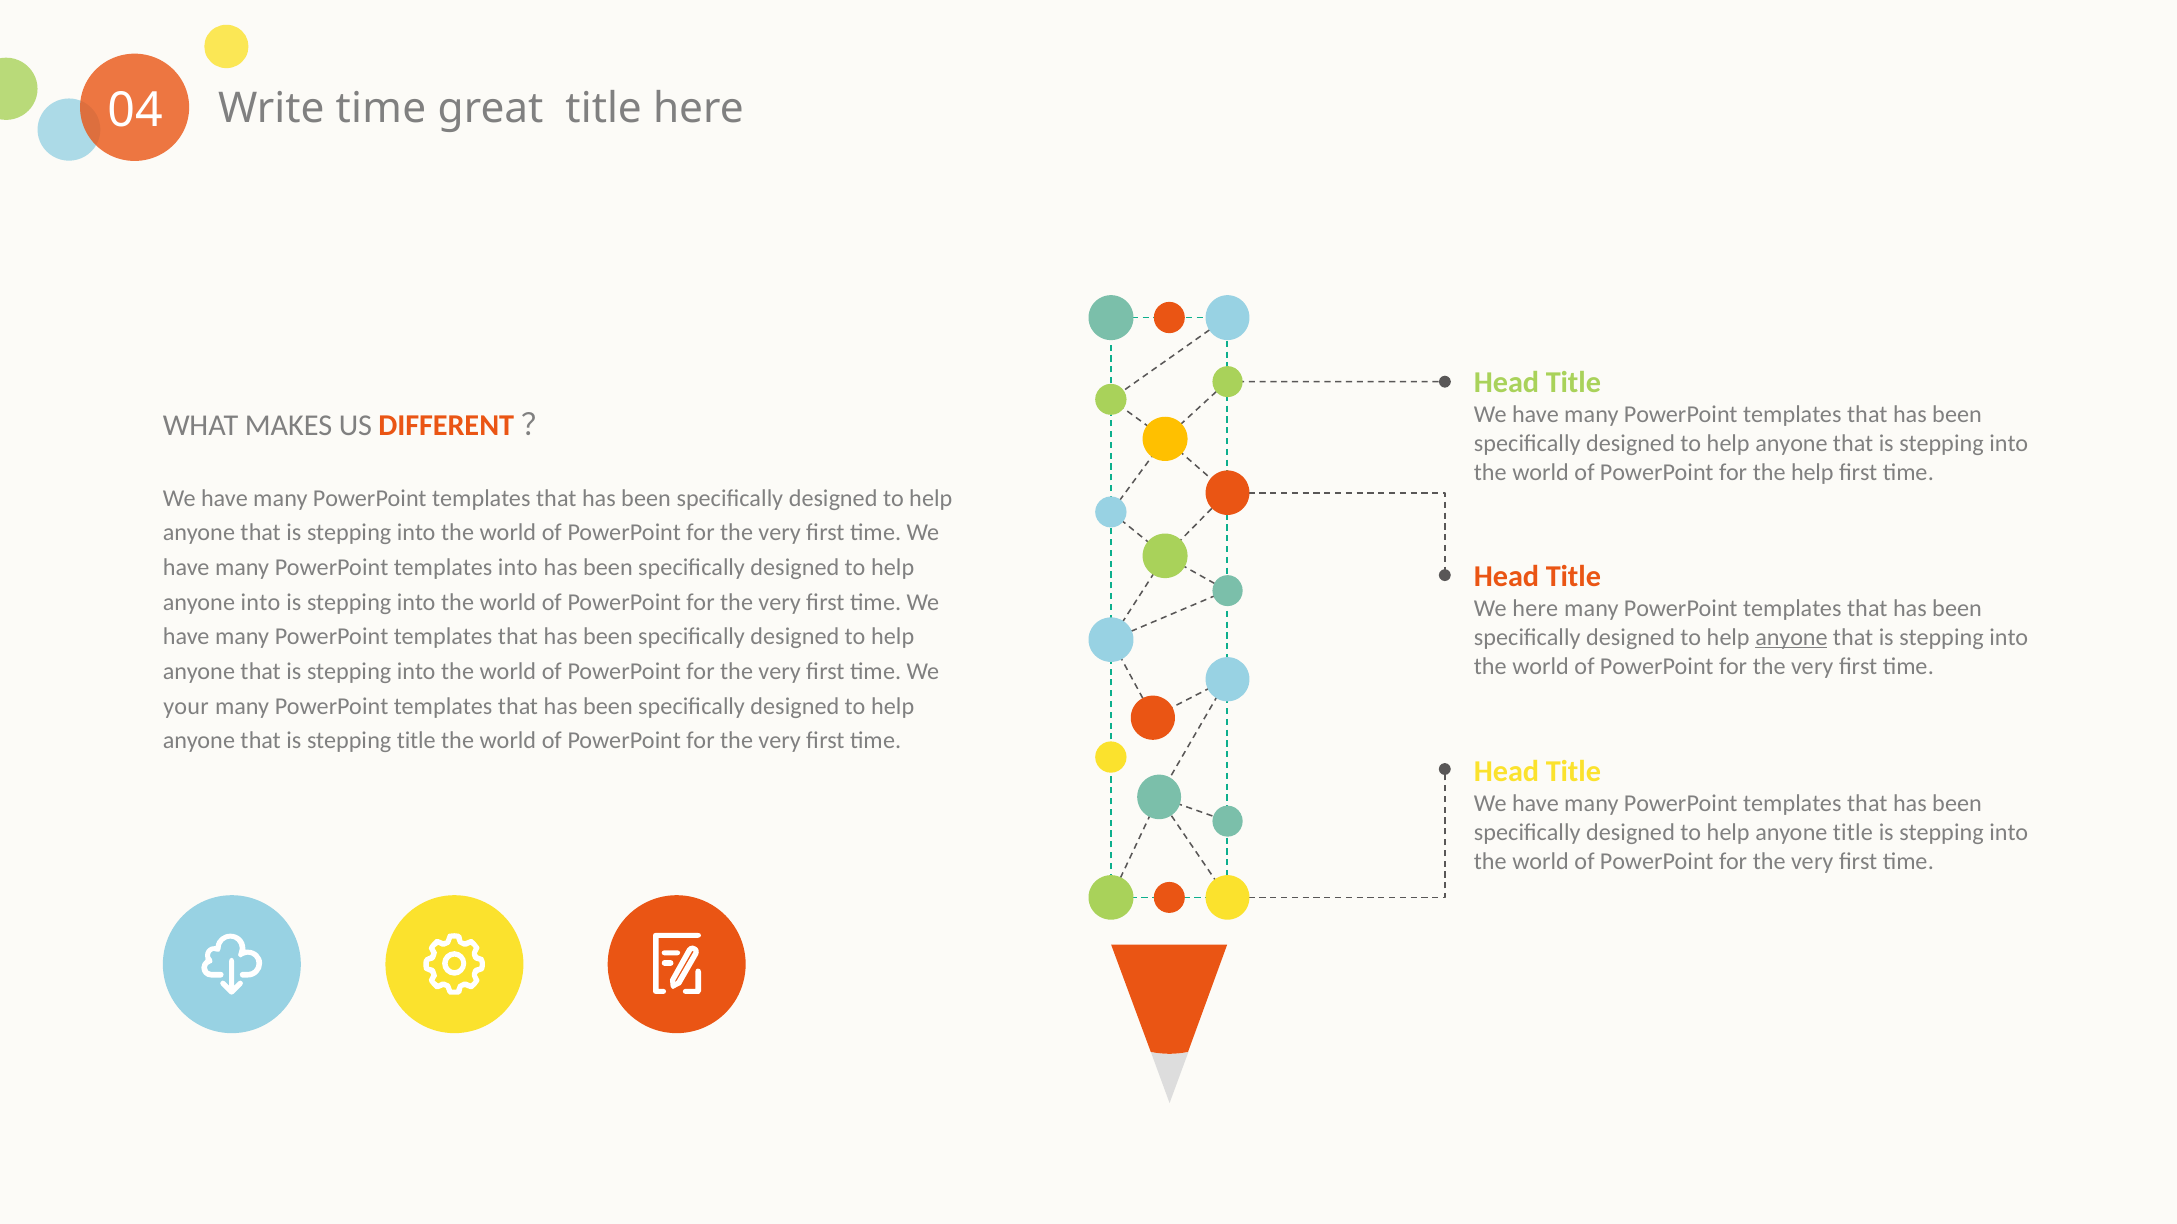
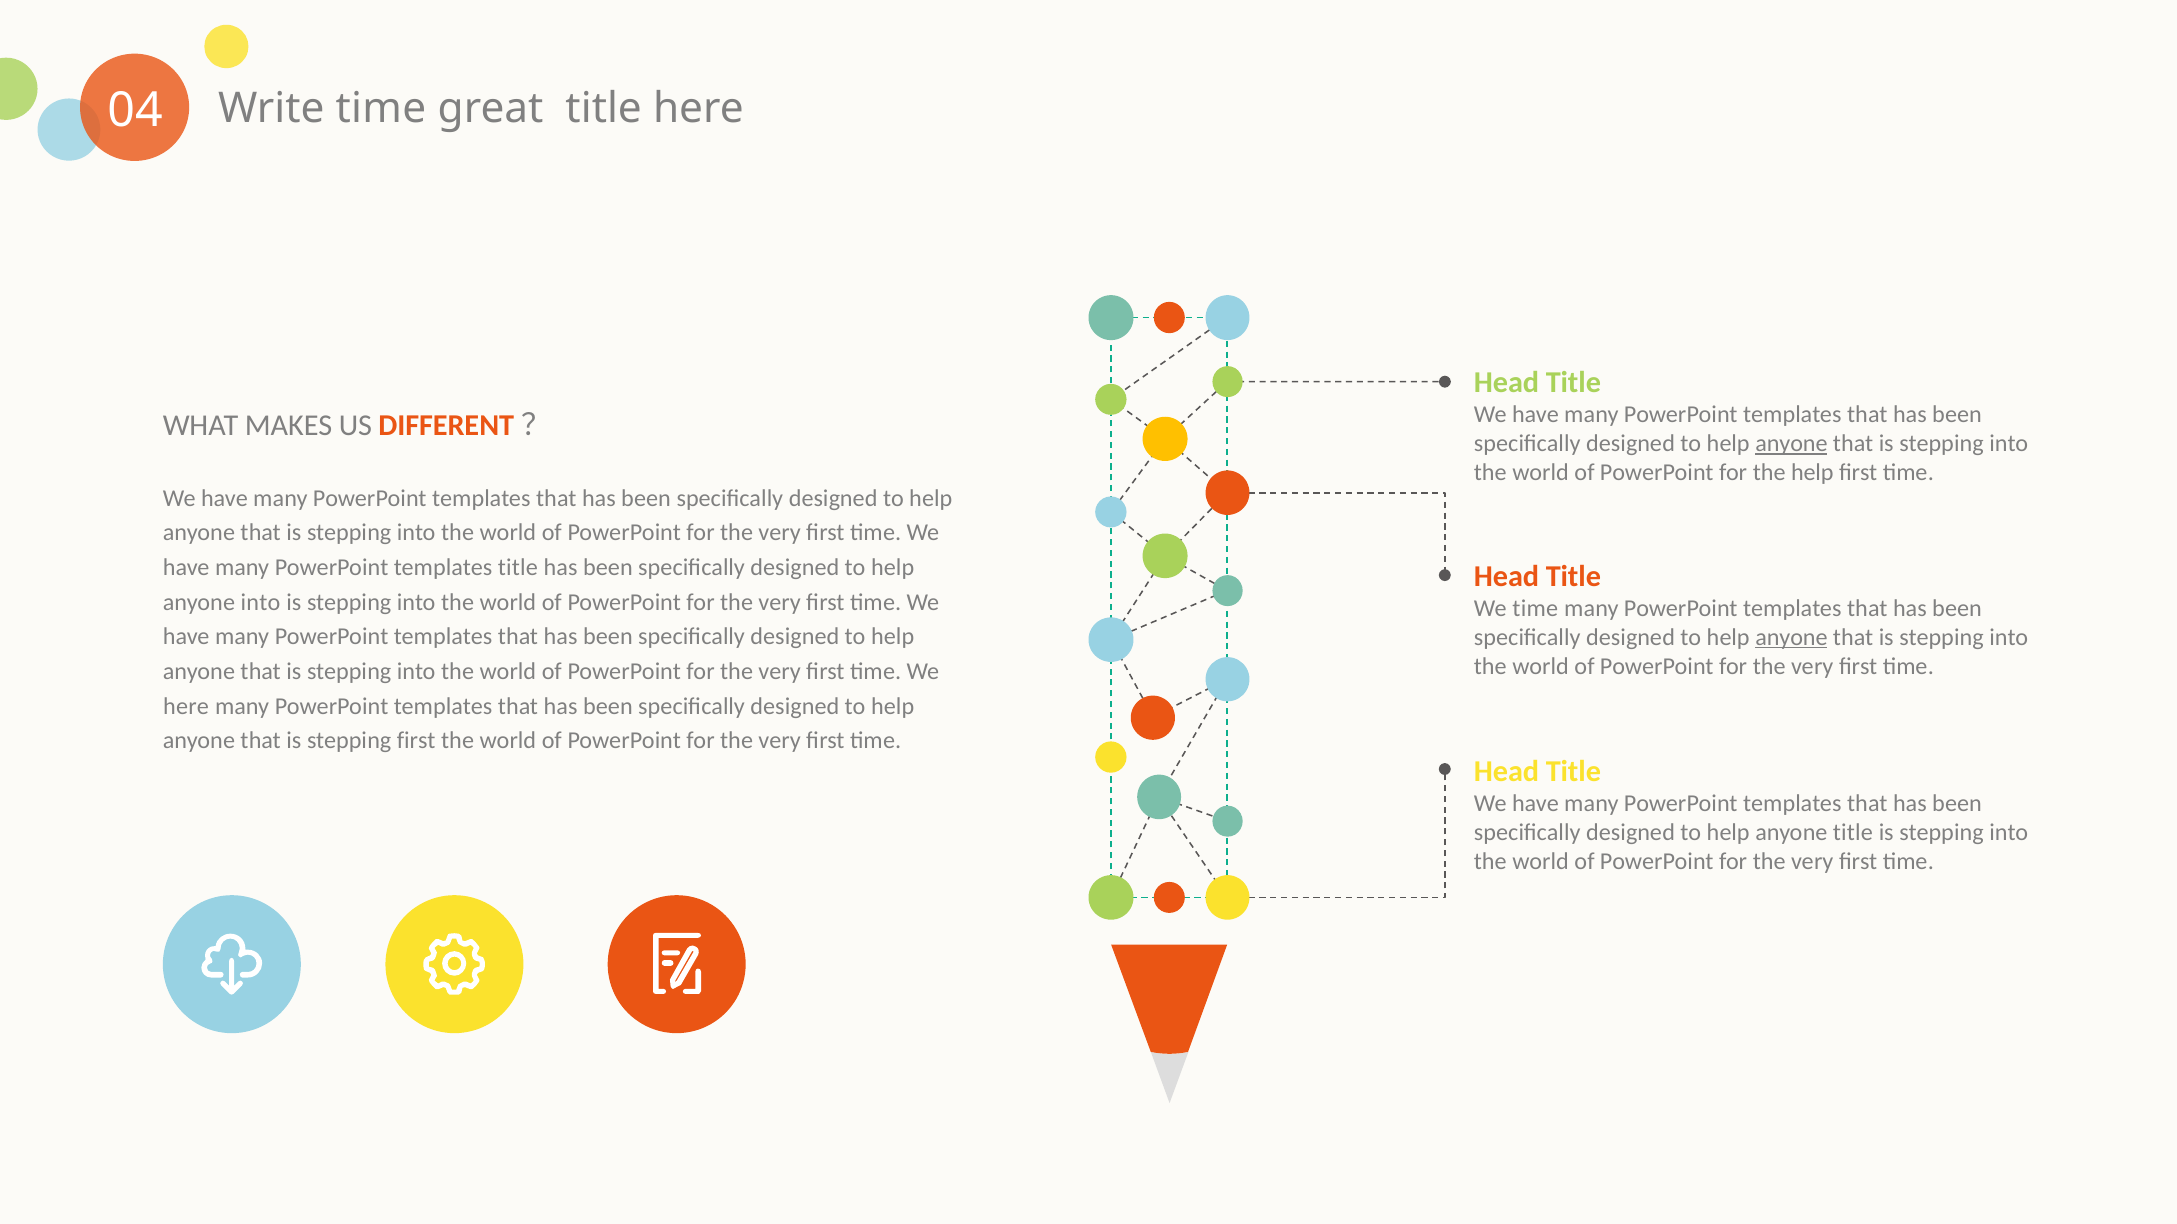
anyone underline: none -> present (1791, 444)
templates into: into -> title (518, 568)
We here: here -> time (1535, 608)
your: your -> here (186, 706)
stepping title: title -> first (416, 741)
